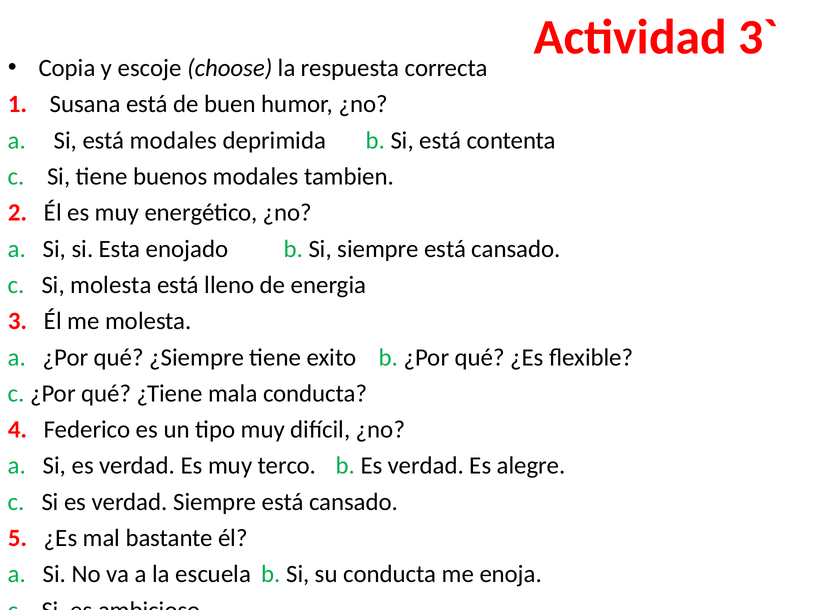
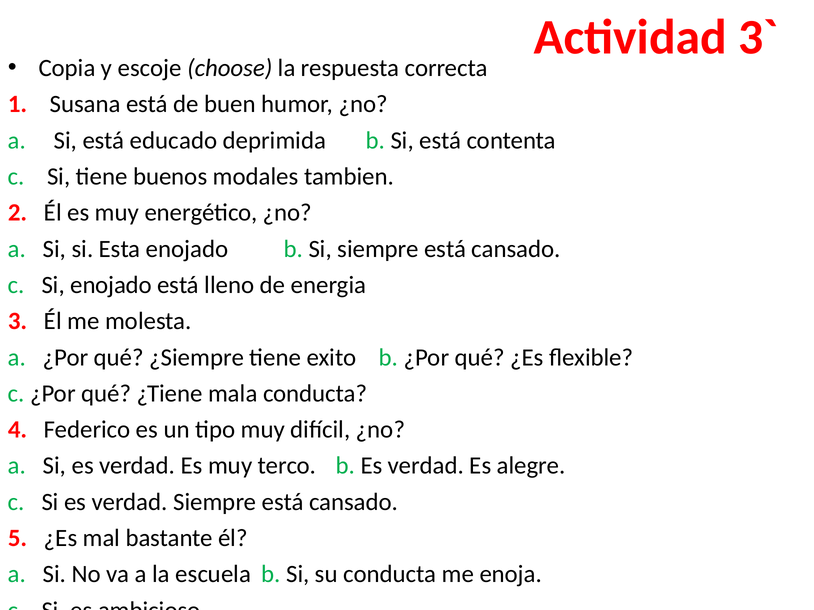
está modales: modales -> educado (174, 141)
Si molesta: molesta -> enojado (111, 285)
